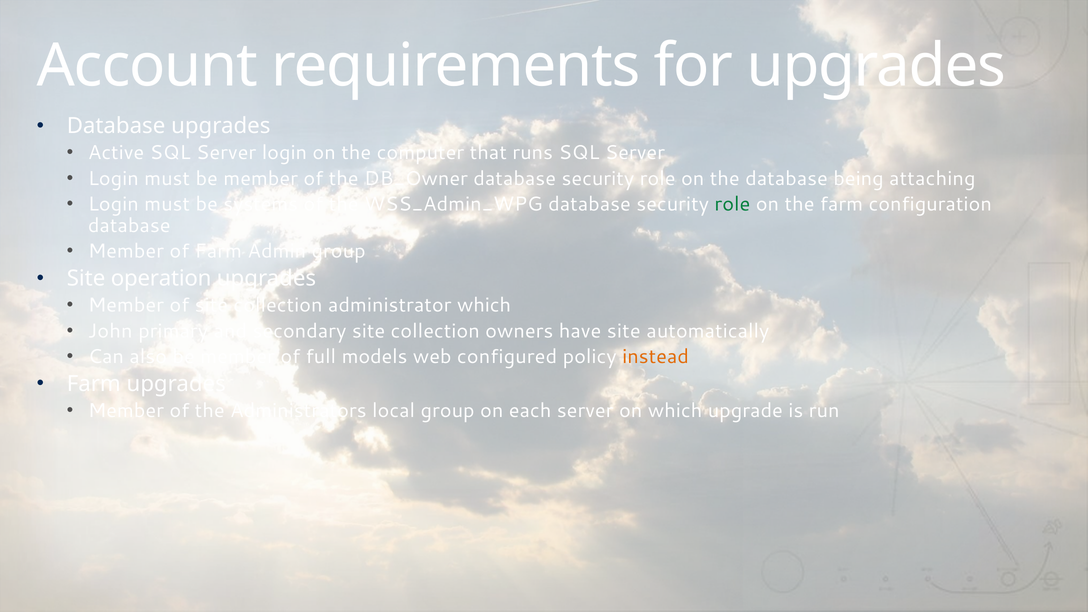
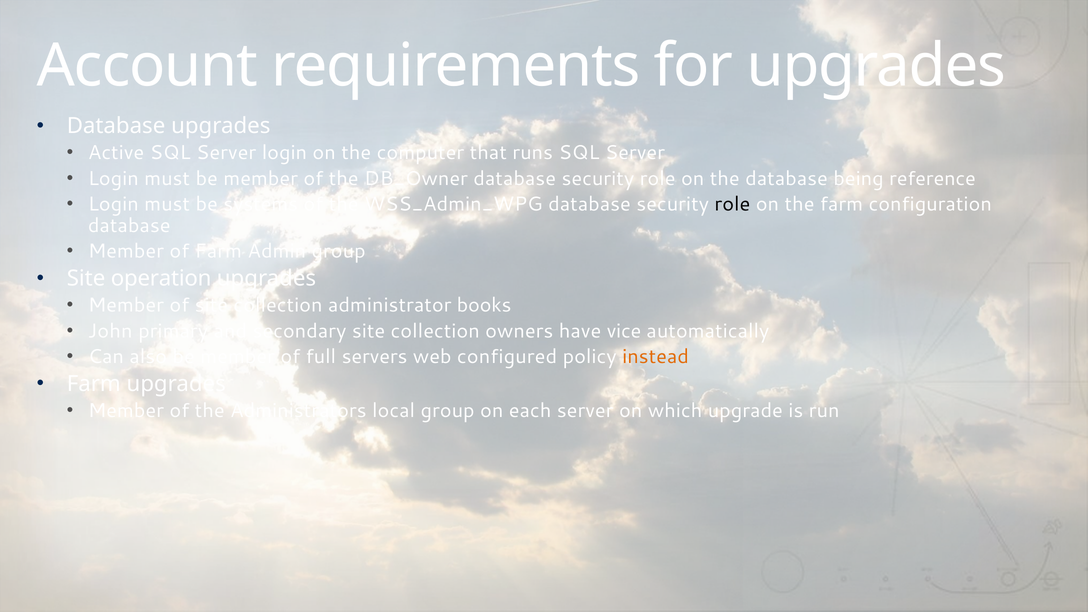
attaching: attaching -> reference (932, 178)
role colour: green -> black (732, 204)
administrator which: which -> books (484, 305)
have site: site -> vice (624, 331)
models: models -> servers (375, 356)
